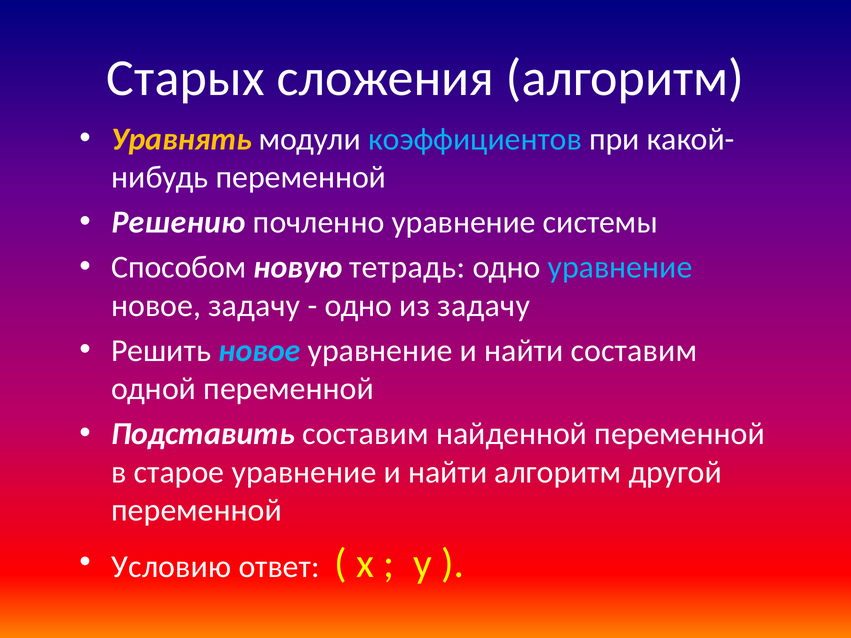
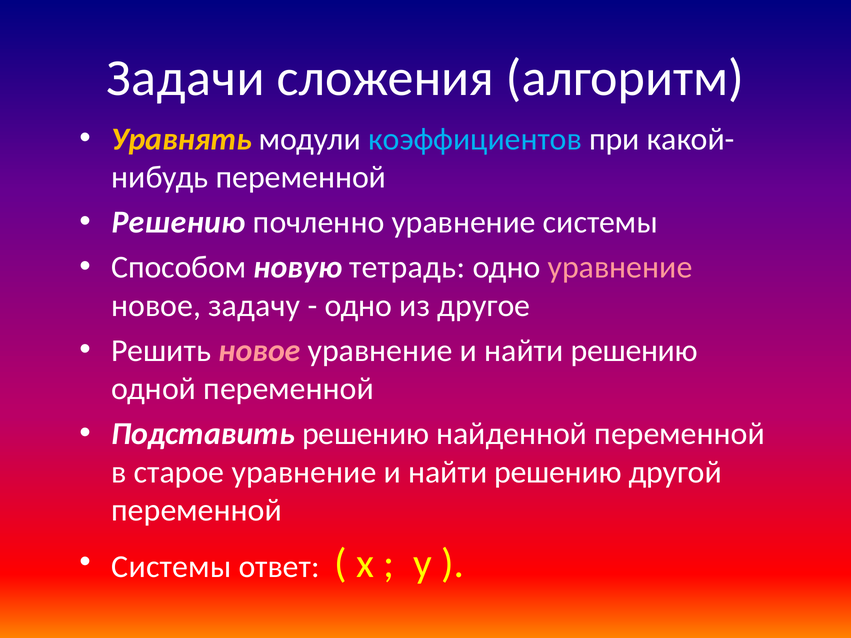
Старых: Старых -> Задачи (185, 78)
уравнение colour: light blue -> pink (620, 267)
из задачу: задачу -> другое (484, 306)
новое colour: light blue -> pink (259, 351)
составим: составим -> решению (634, 351)
Подставить составим: составим -> решению (366, 434)
алгоритм: алгоритм -> решению (558, 472)
Условию: Условию -> Системы (171, 567)
